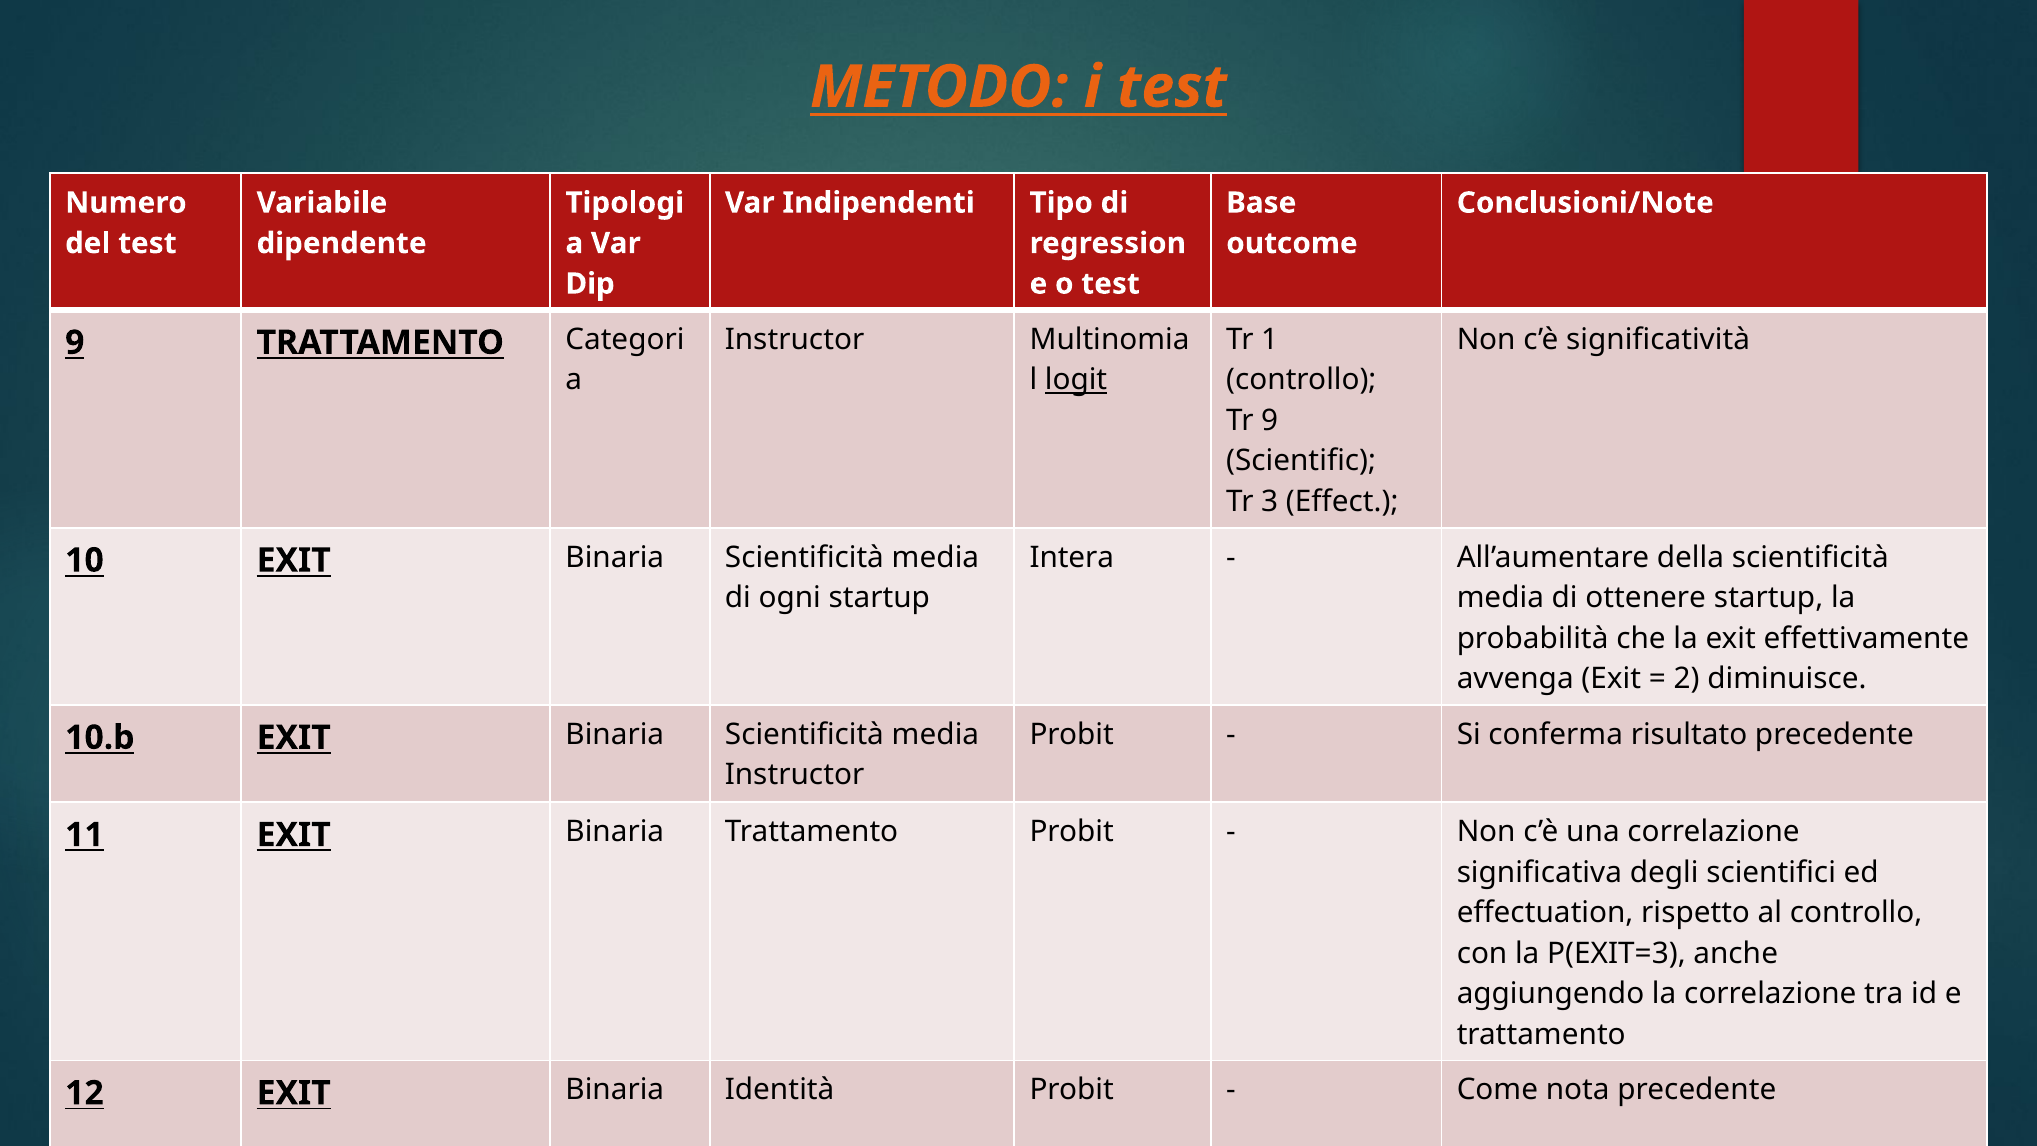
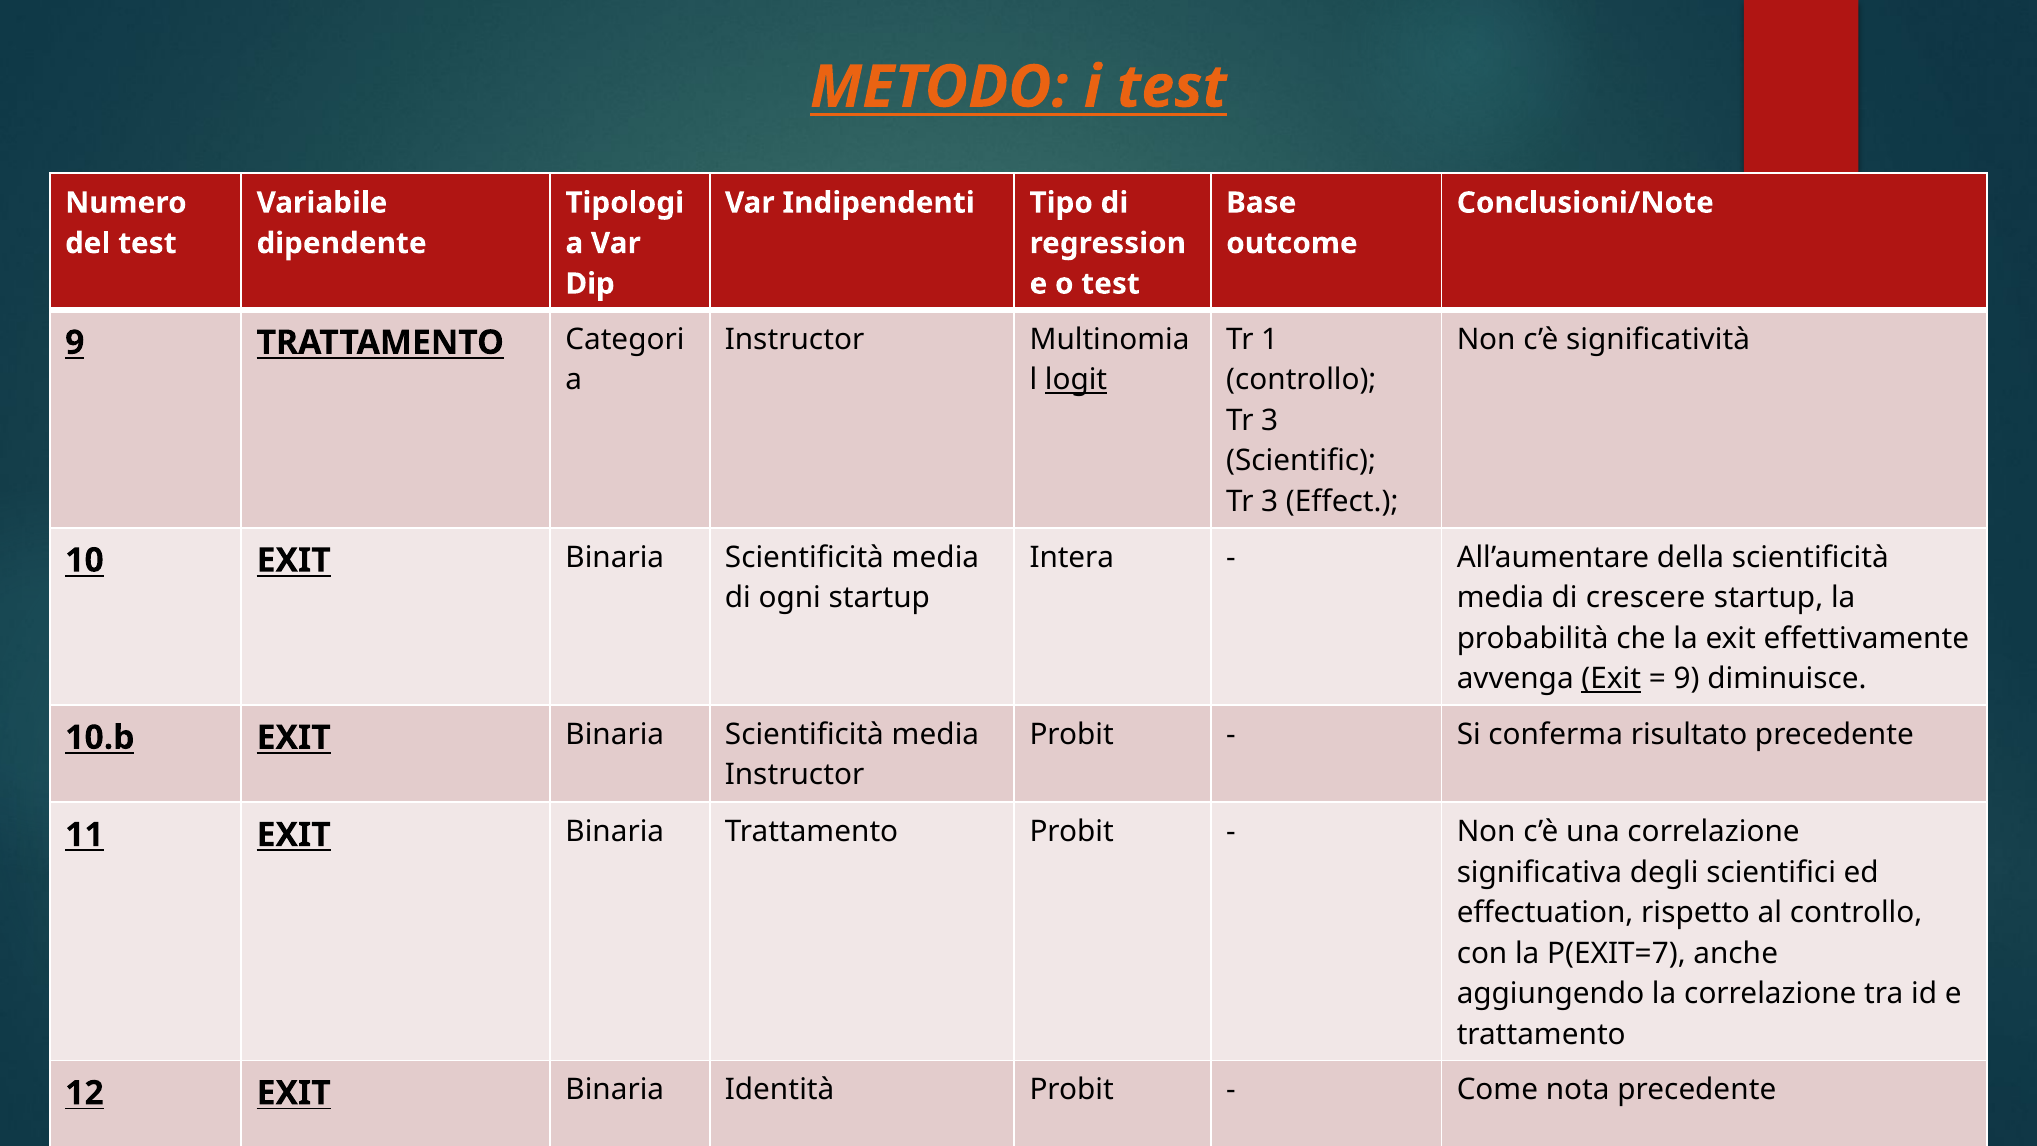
9: 9 -> 3 (1270, 421)
ottenere: ottenere -> crescere (1646, 598)
Exit underline: none -> present (1611, 679)
2: 2 -> 9 (1687, 679)
P(EXIT=3: P(EXIT=3 -> P(EXIT=7 (1616, 953)
